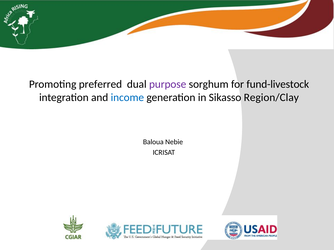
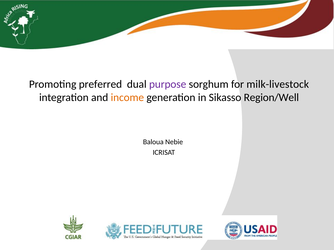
fund-livestock: fund-livestock -> milk-livestock (278, 84)
income colour: blue -> orange (127, 98)
Region/Clay: Region/Clay -> Region/Well (271, 98)
